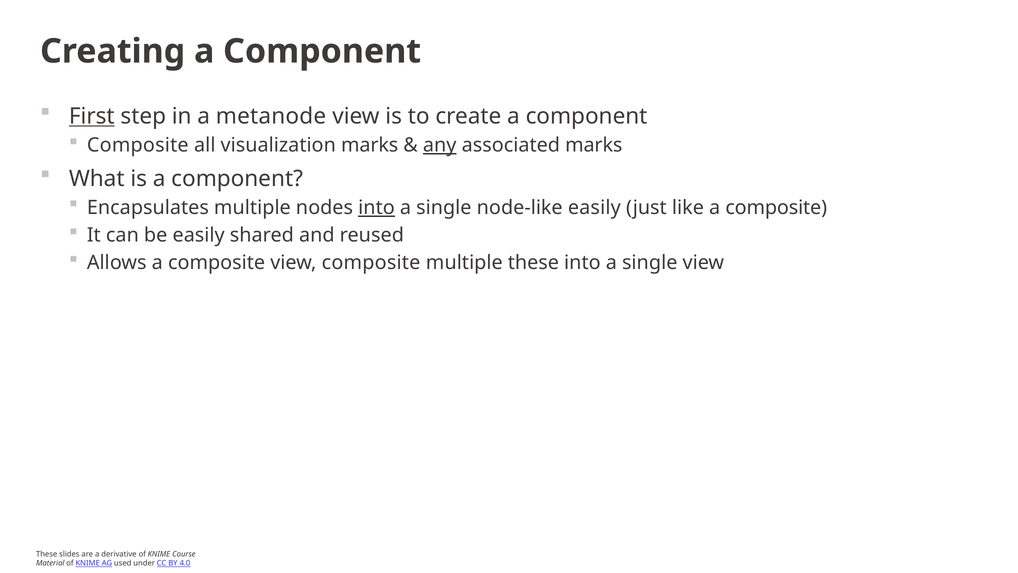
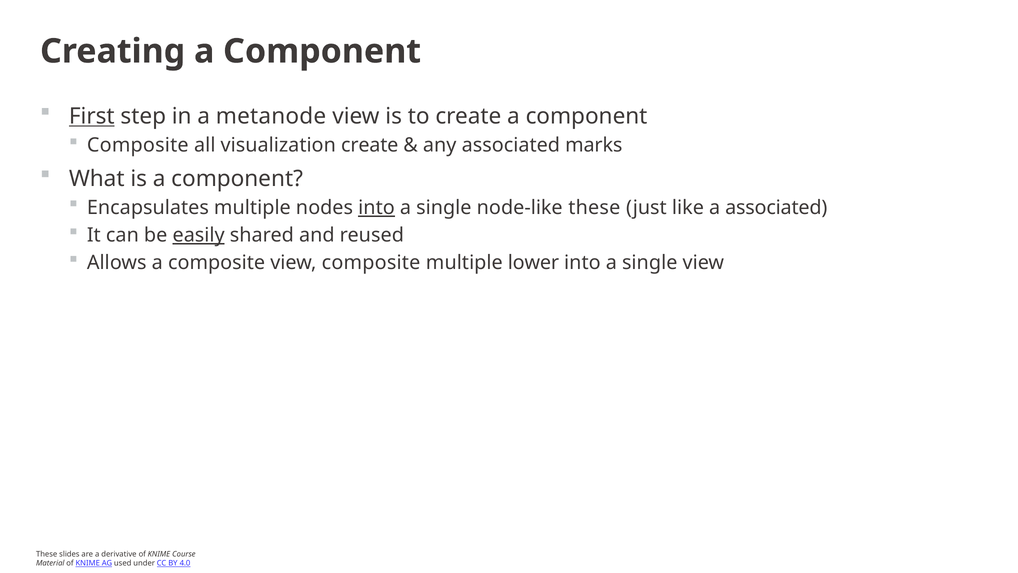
visualization marks: marks -> create (370, 145)
any underline: present -> none (440, 145)
node-like easily: easily -> these (594, 208)
like a composite: composite -> associated (776, 208)
easily underline: none -> present (199, 235)
multiple these: these -> lower (533, 263)
